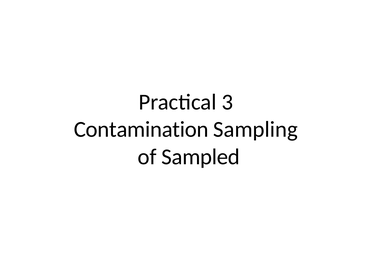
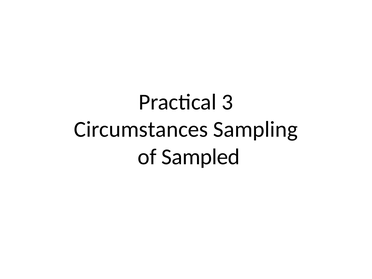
Contamination: Contamination -> Circumstances (141, 129)
